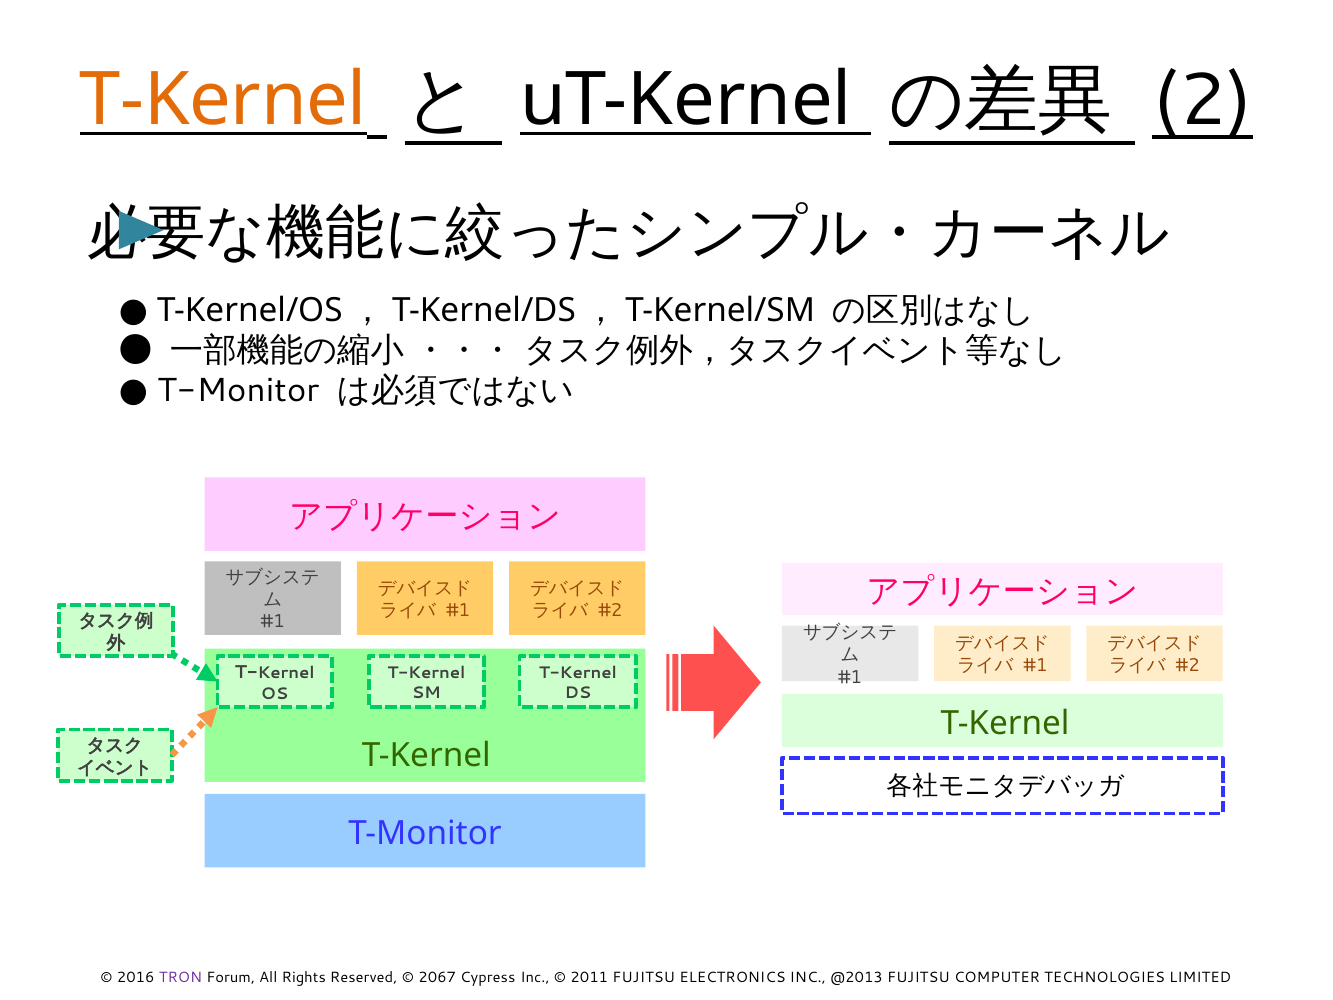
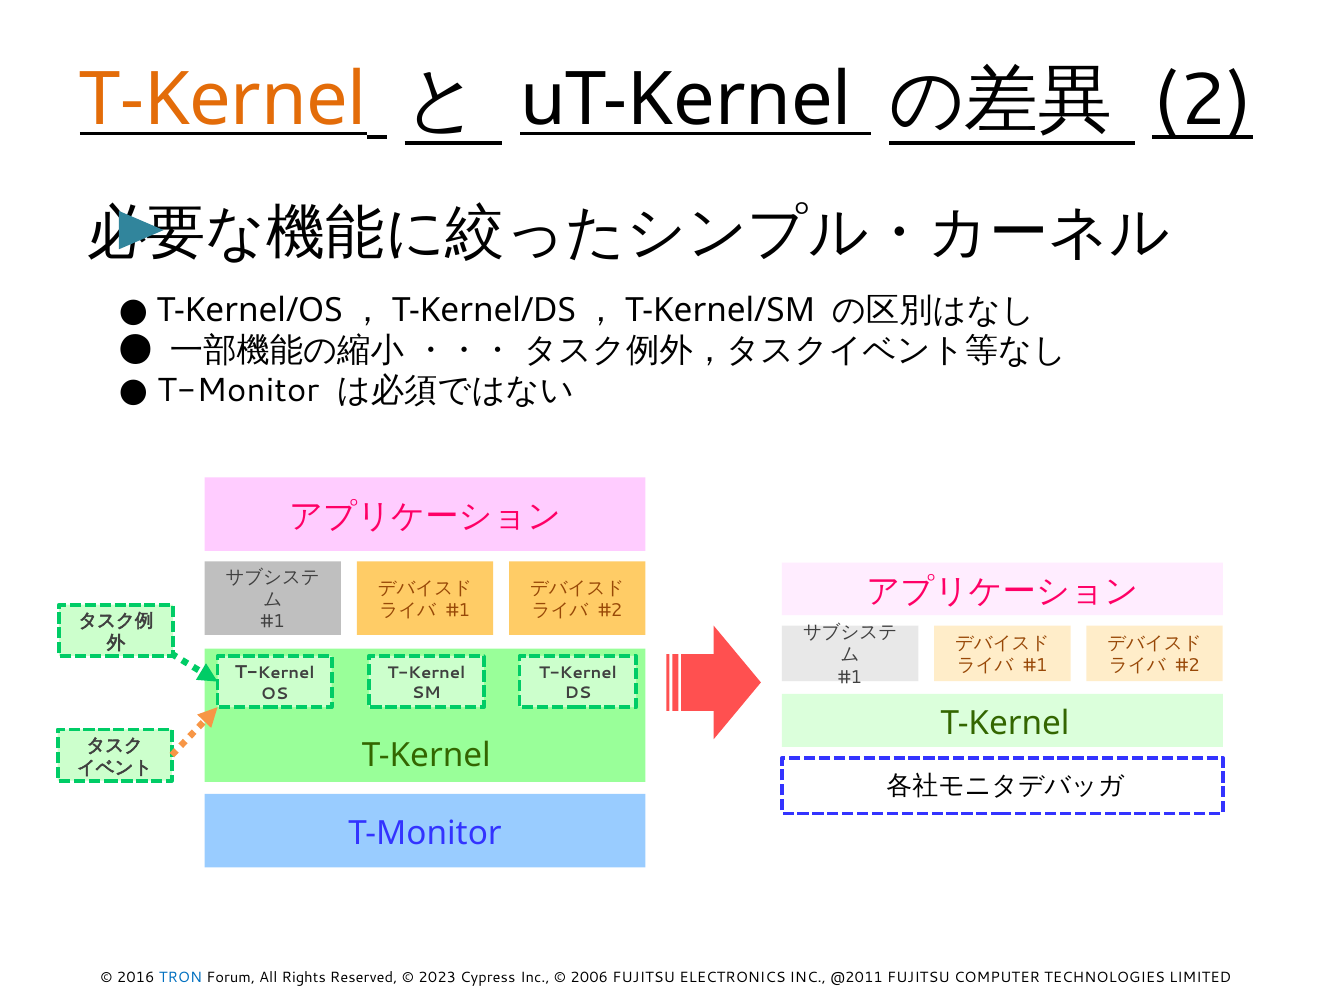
TRON colour: purple -> blue (180, 978)
2067: 2067 -> 2023 (437, 978)
2011: 2011 -> 2006 (589, 978)
@2013: @2013 -> @2011 (856, 978)
